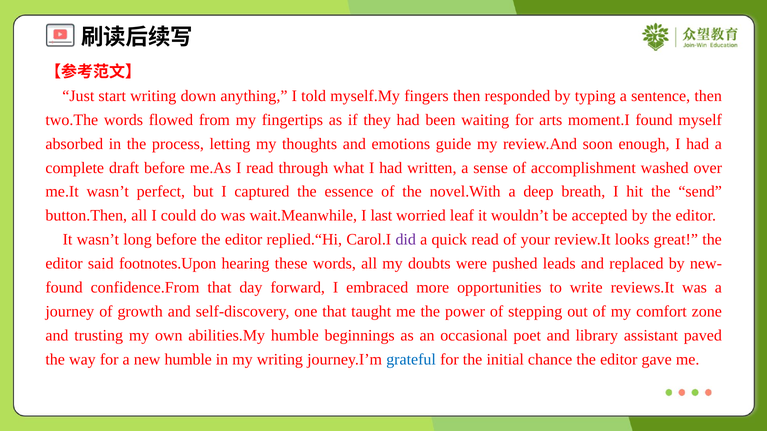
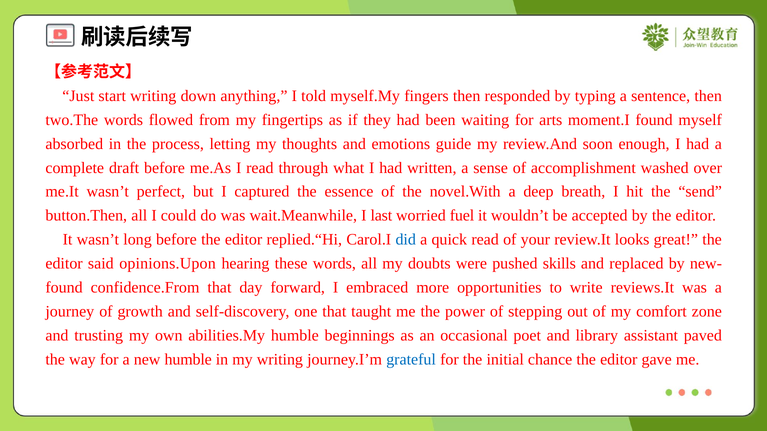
leaf: leaf -> fuel (462, 216)
did colour: purple -> blue (406, 240)
footnotes.Upon: footnotes.Upon -> opinions.Upon (168, 264)
leads: leads -> skills (559, 264)
